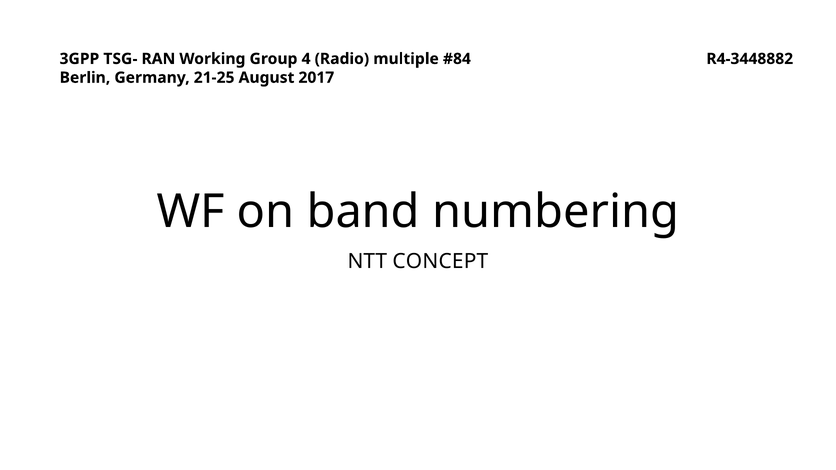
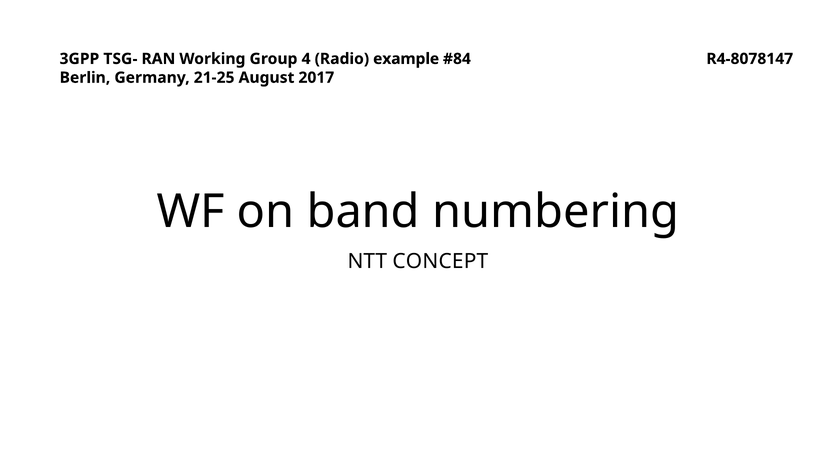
multiple: multiple -> example (406, 59)
R4-3448882: R4-3448882 -> R4-8078147 (750, 59)
